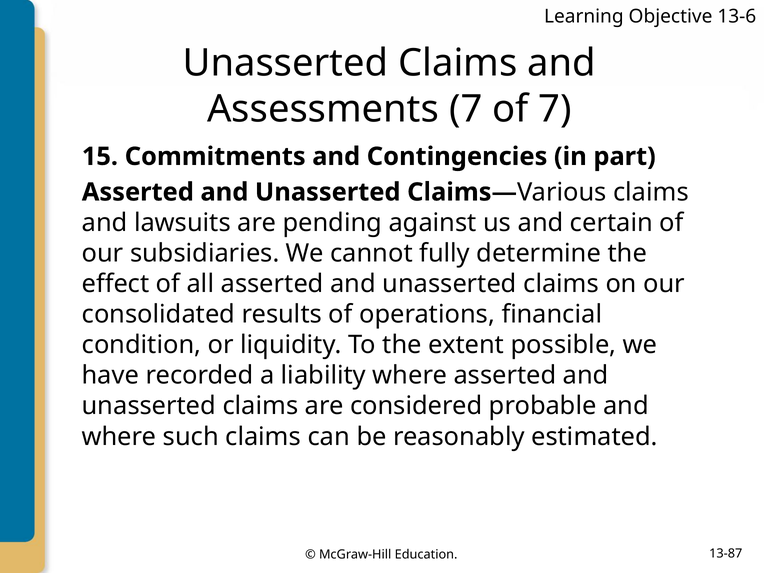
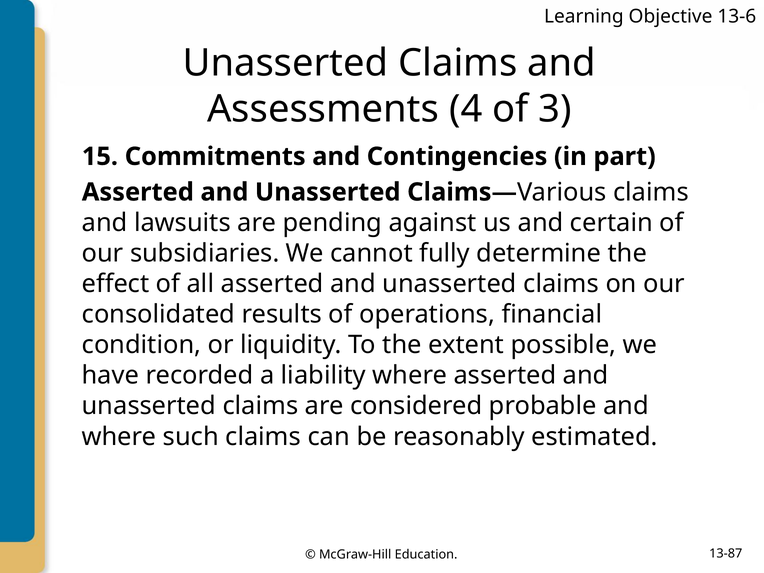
Assessments 7: 7 -> 4 (466, 109)
of 7: 7 -> 3 (555, 109)
